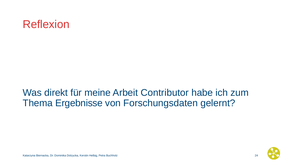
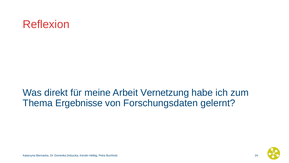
Contributor: Contributor -> Vernetzung (165, 92)
